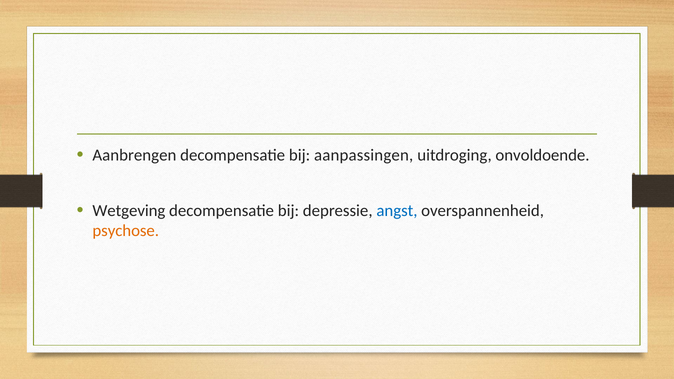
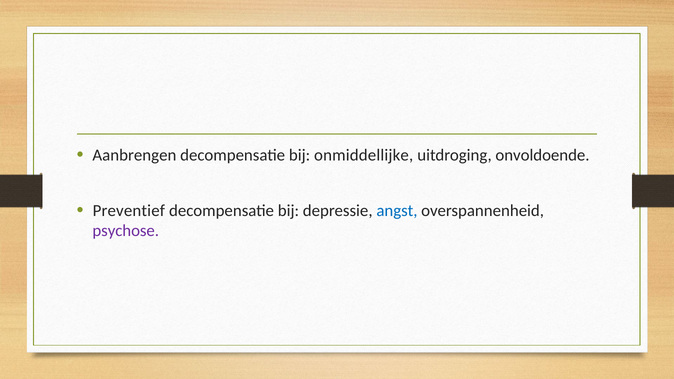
aanpassingen: aanpassingen -> onmiddellijke (364, 155)
Wetgeving: Wetgeving -> Preventief (129, 211)
psychose colour: orange -> purple (126, 231)
